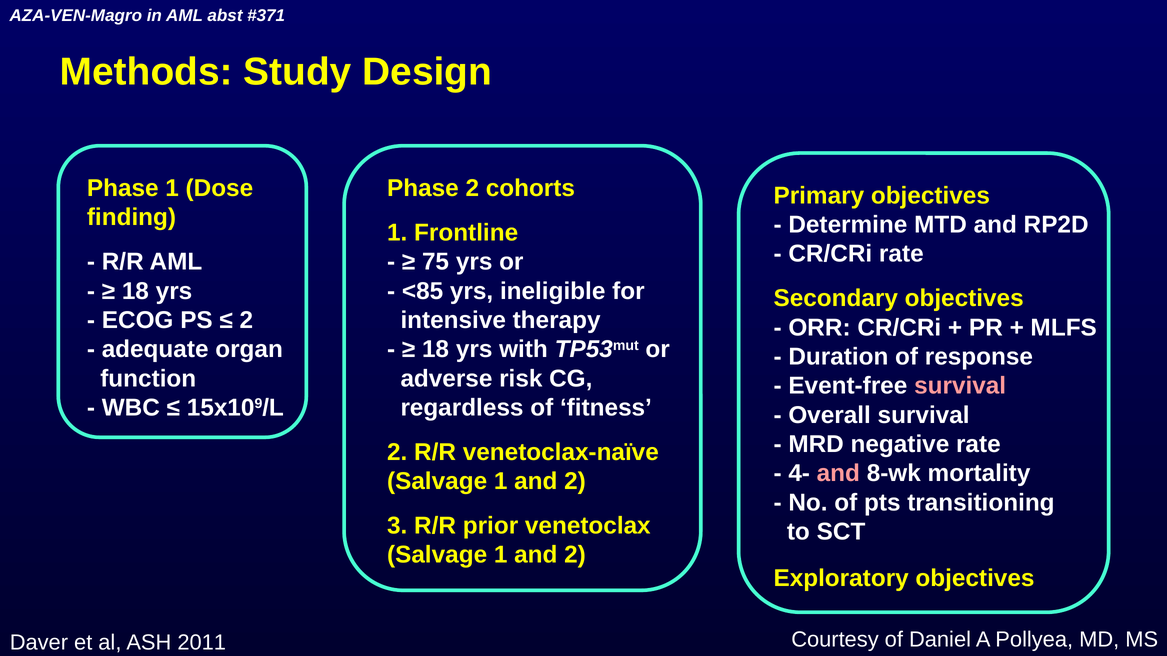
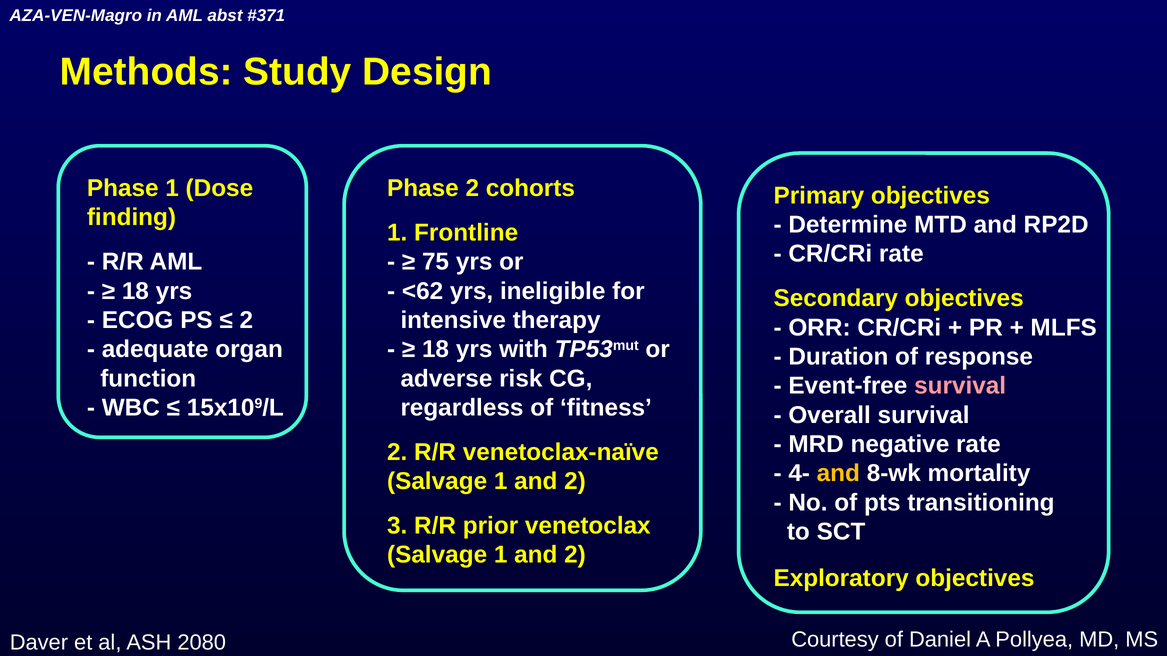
<85: <85 -> <62 (423, 291)
and colour: pink -> yellow (838, 474)
2011: 2011 -> 2080 (202, 643)
